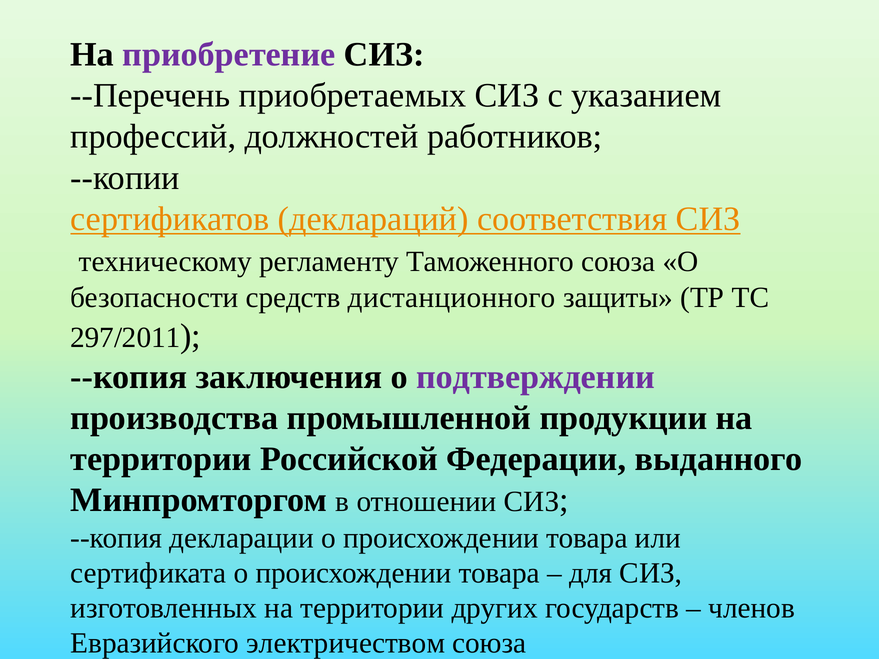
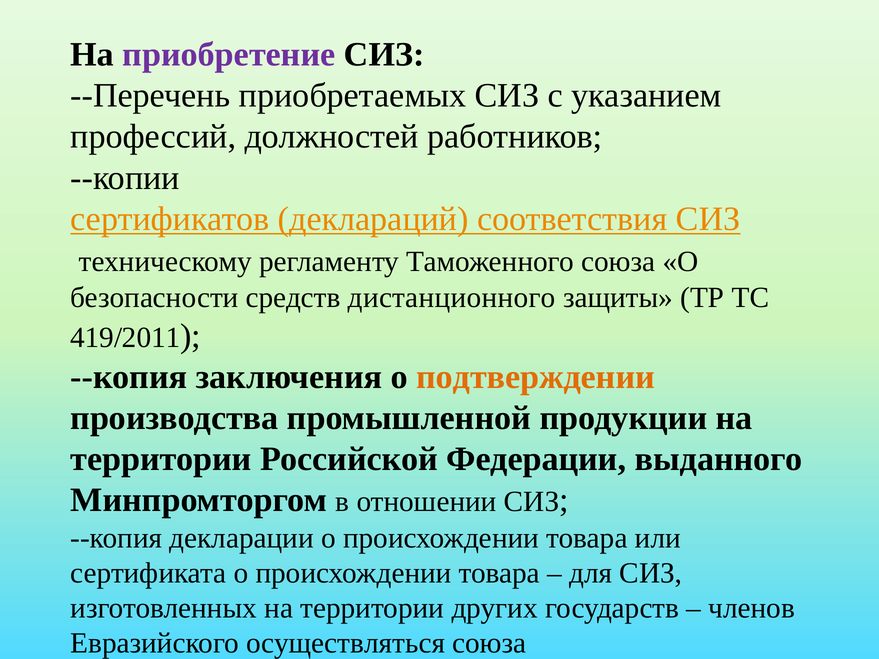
297/2011: 297/2011 -> 419/2011 (125, 338)
подтверждении colour: purple -> orange (536, 377)
электричеством: электричеством -> осуществляться (346, 644)
